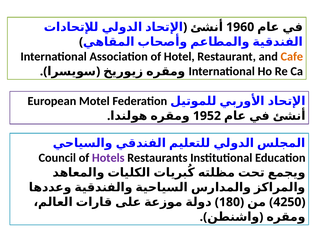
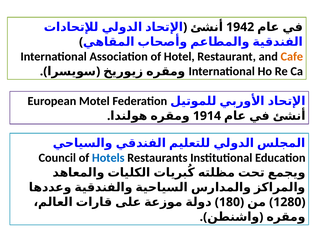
1960: 1960 -> 1942 (240, 27)
1952: 1952 -> 1914 (207, 116)
Hotels colour: purple -> blue (108, 158)
4250: 4250 -> 1280 (287, 202)
